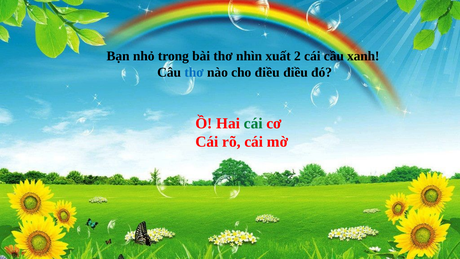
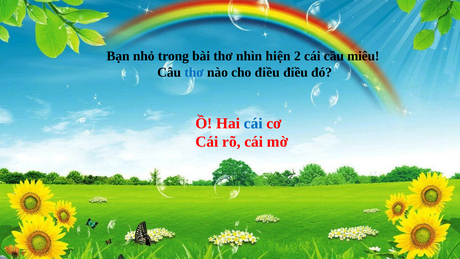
xuất: xuất -> hiện (278, 56)
xanh: xanh -> miêu (363, 56)
cái colour: green -> blue (253, 123)
